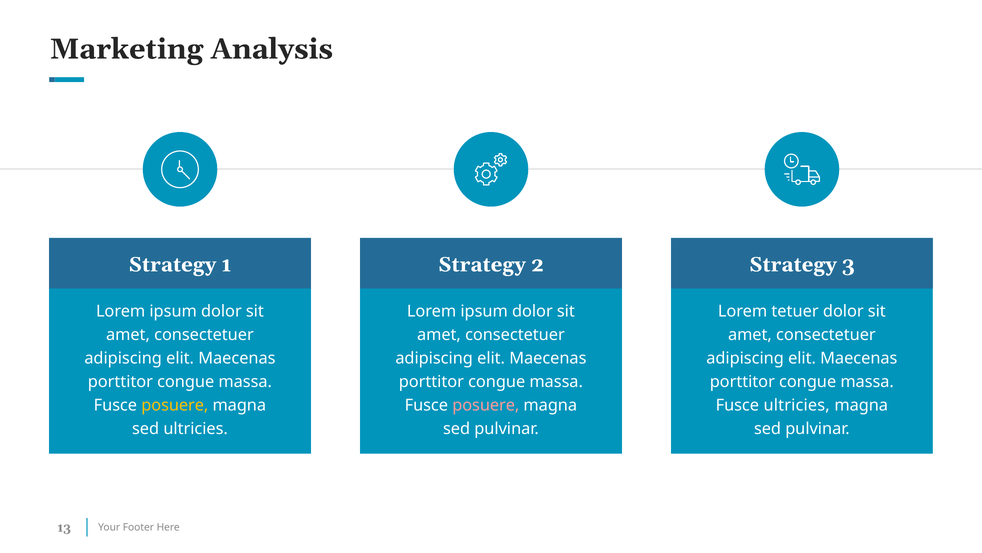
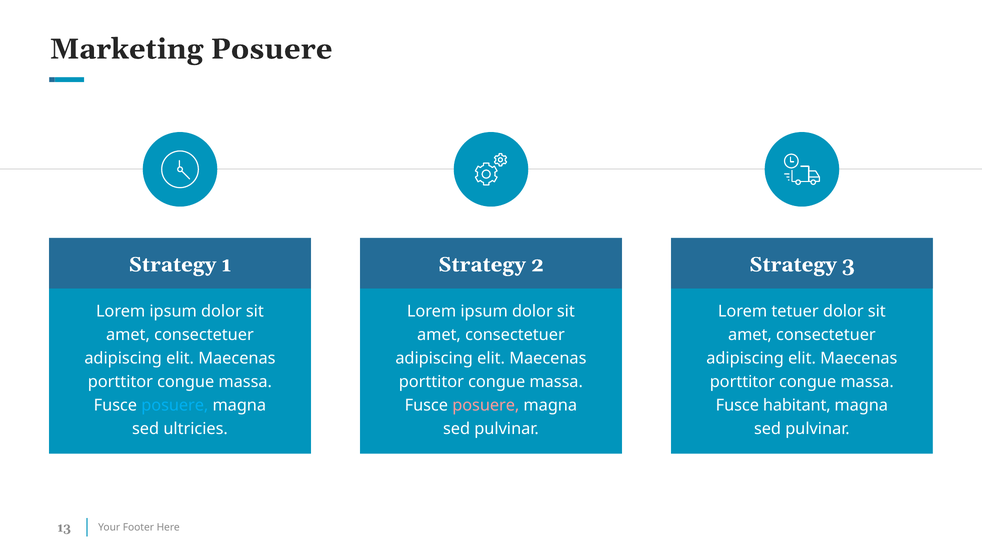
Marketing Analysis: Analysis -> Posuere (271, 49)
posuere colour: yellow -> light blue (175, 405)
Fusce ultricies: ultricies -> habitant (797, 405)
